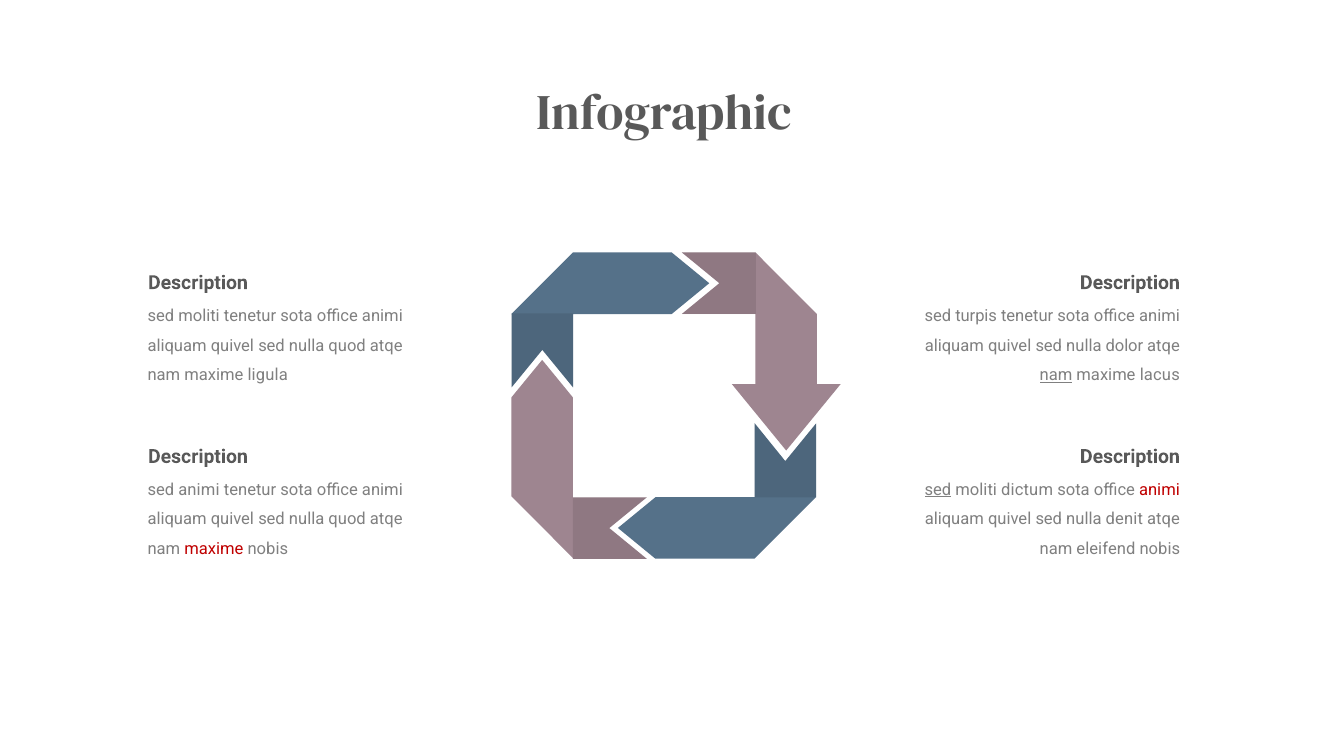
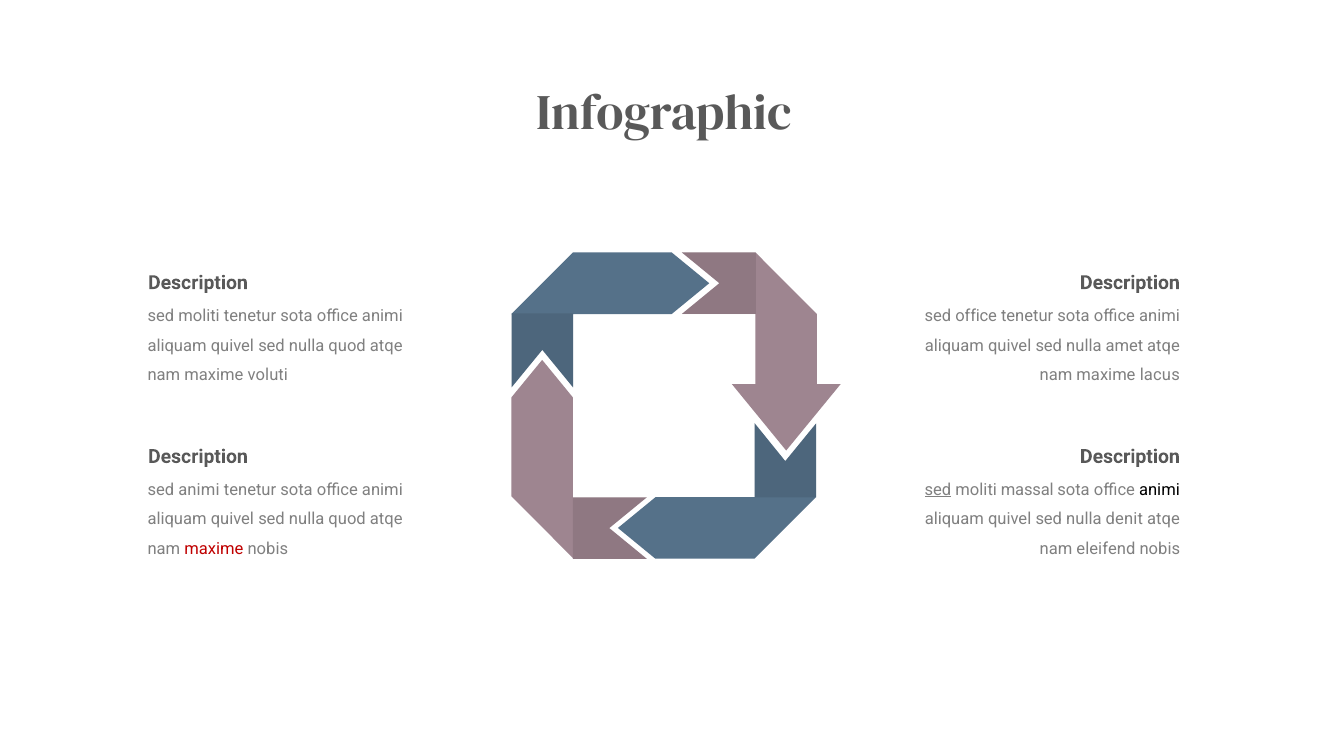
sed turpis: turpis -> office (976, 316)
dolor: dolor -> amet (1124, 346)
ligula: ligula -> voluti (268, 375)
nam underline: present -> none (1056, 375)
dictum: dictum -> massal (1027, 489)
animi colour: red -> black (1159, 489)
